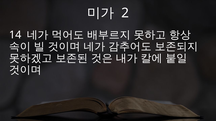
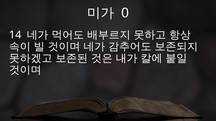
2: 2 -> 0 (125, 13)
